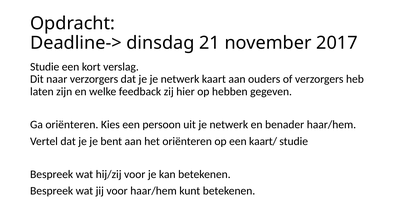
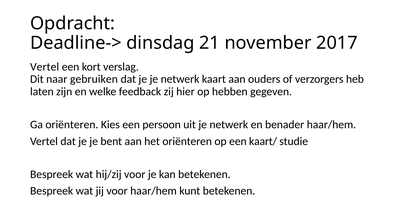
Studie: Studie -> Vertel (45, 67)
naar verzorgers: verzorgers -> gebruiken (94, 79)
